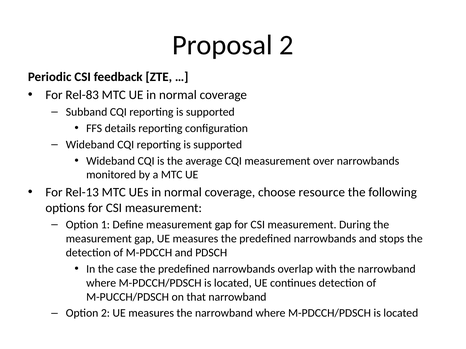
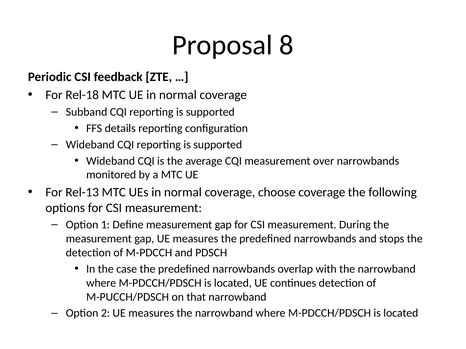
Proposal 2: 2 -> 8 (286, 45)
Rel-83: Rel-83 -> Rel-18 (82, 95)
choose resource: resource -> coverage (322, 192)
